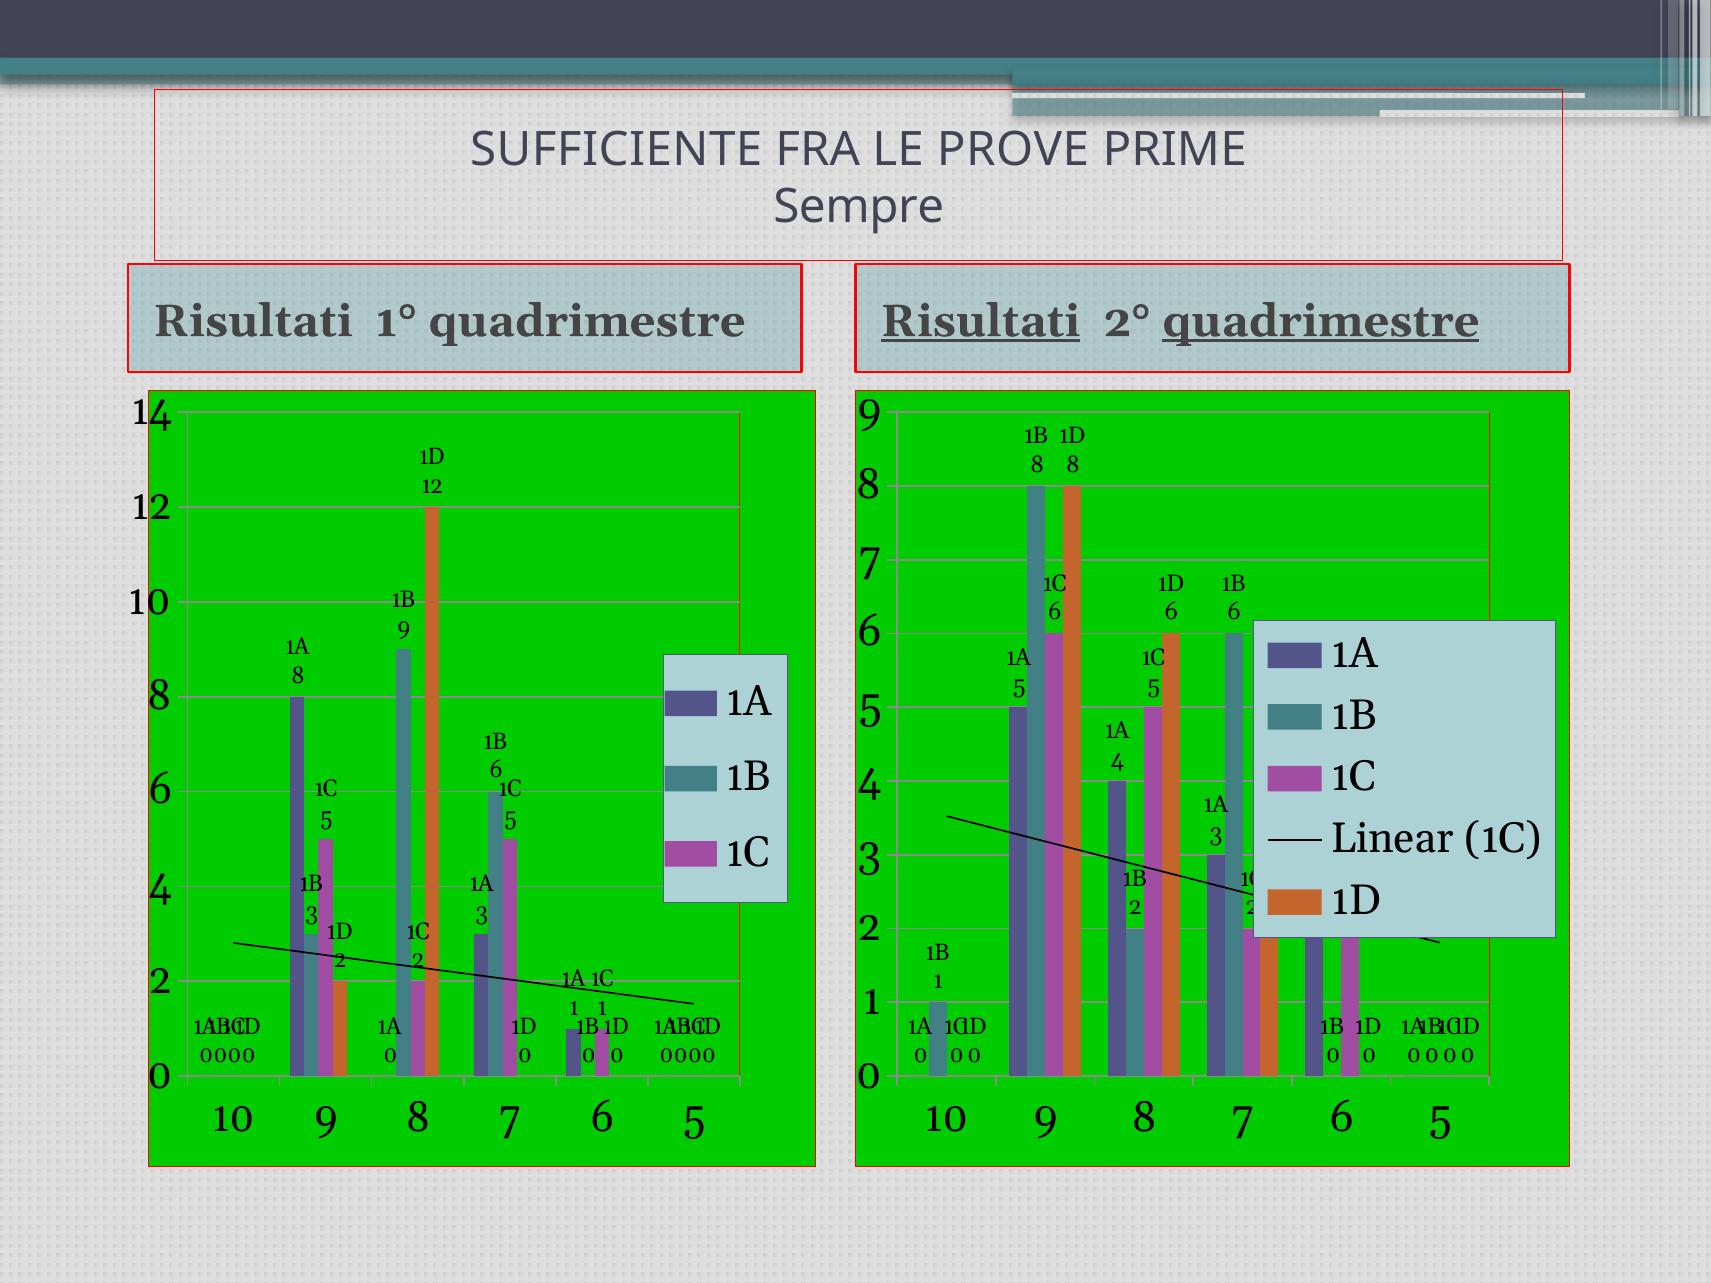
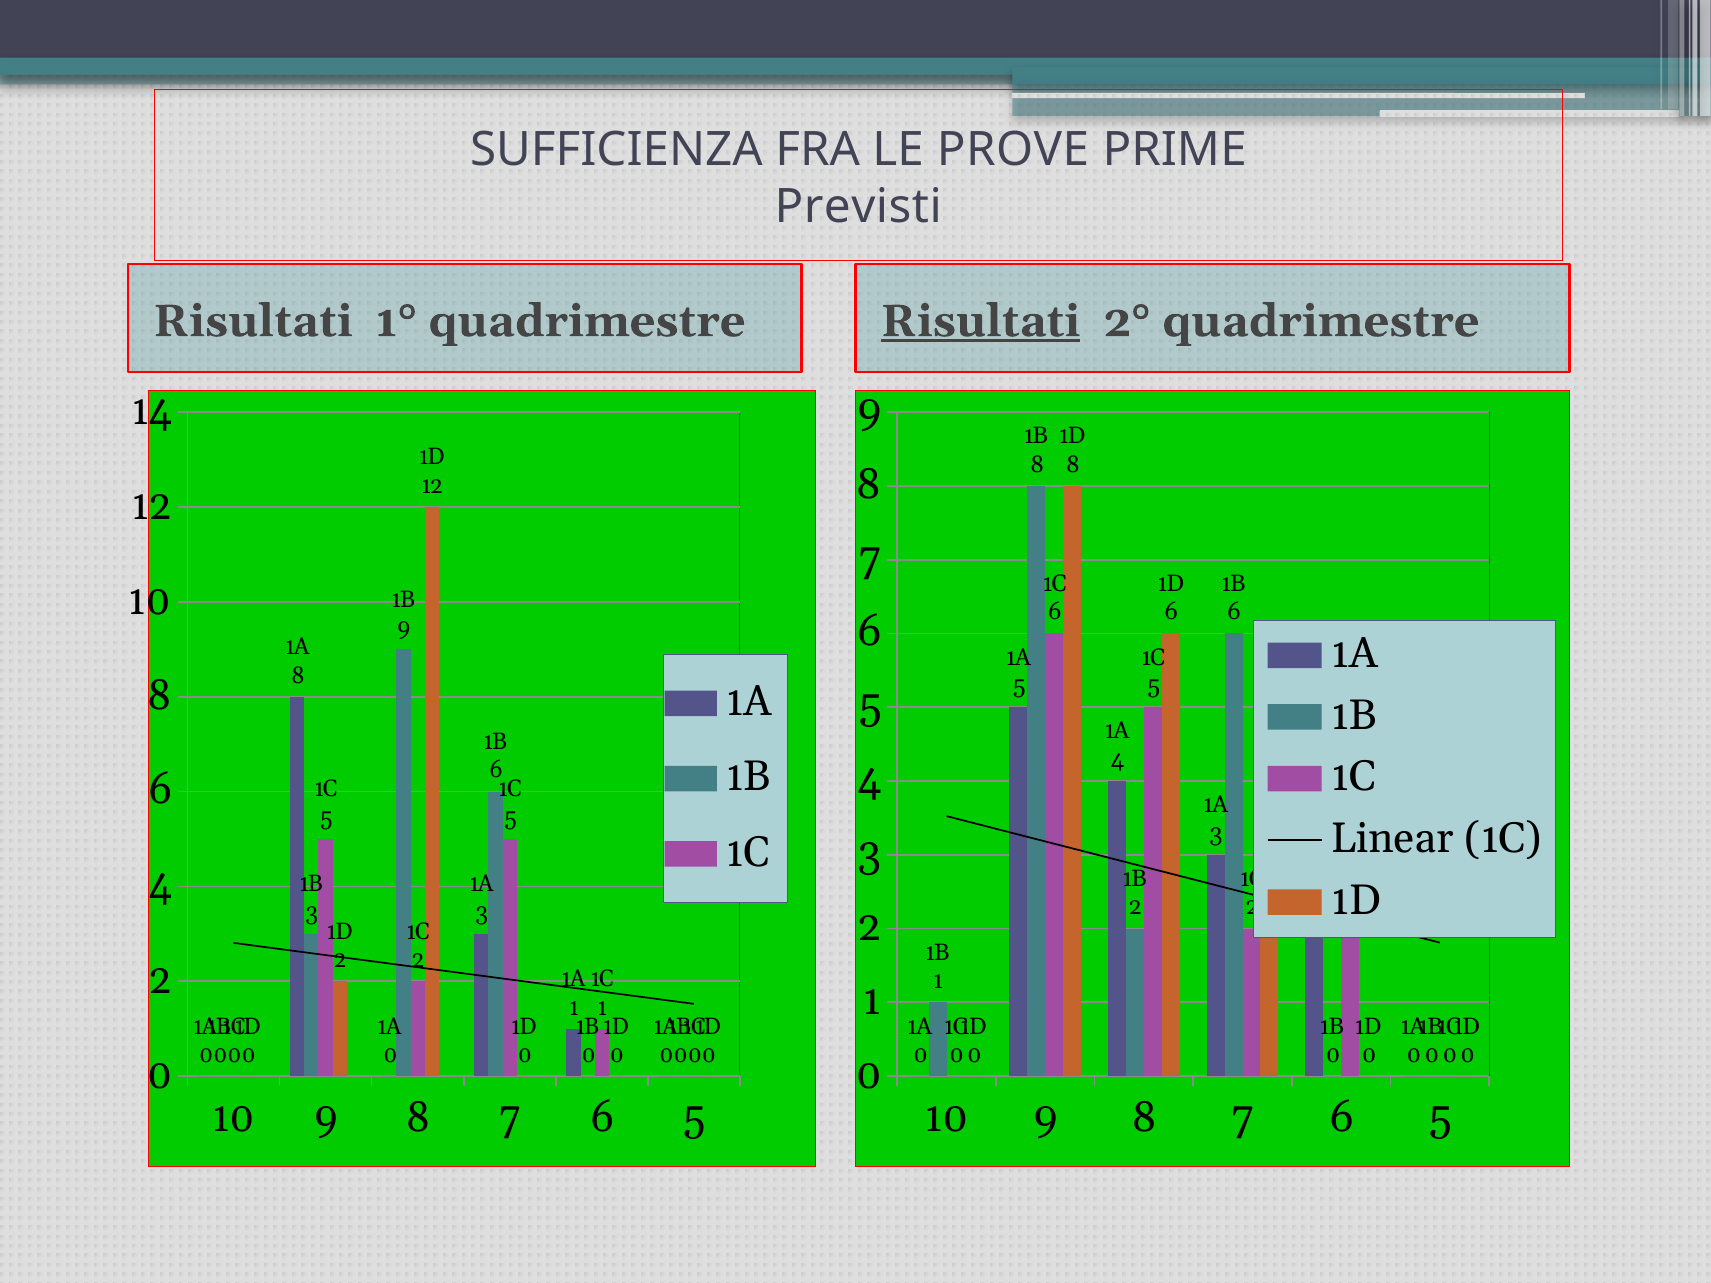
SUFFICIENTE: SUFFICIENTE -> SUFFICIENZA (616, 149)
Sempre: Sempre -> Previsti (858, 207)
quadrimestre underline: present -> none (1321, 321)
